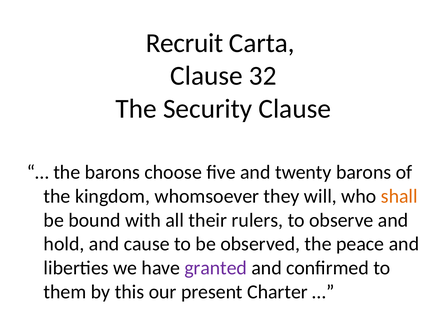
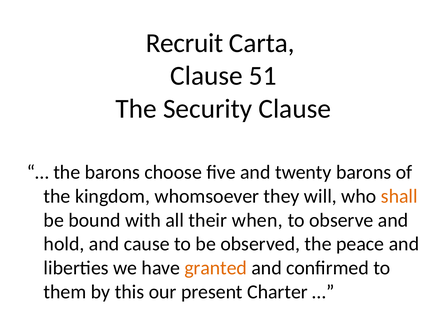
32: 32 -> 51 (263, 76)
rulers: rulers -> when (257, 220)
granted colour: purple -> orange (216, 267)
